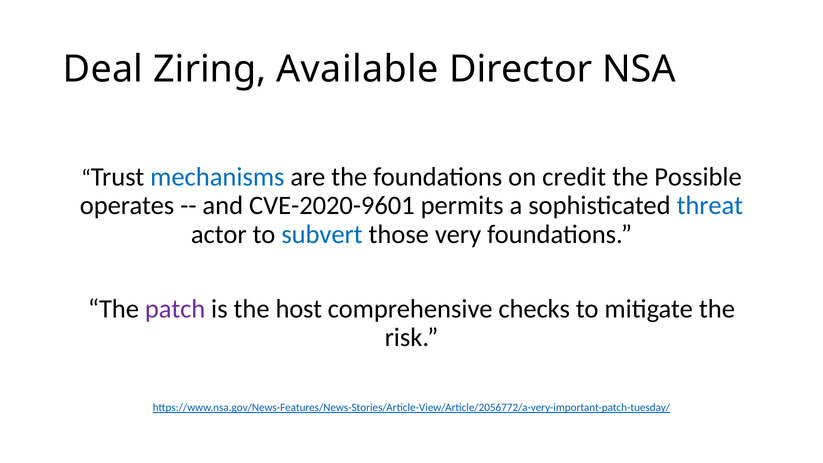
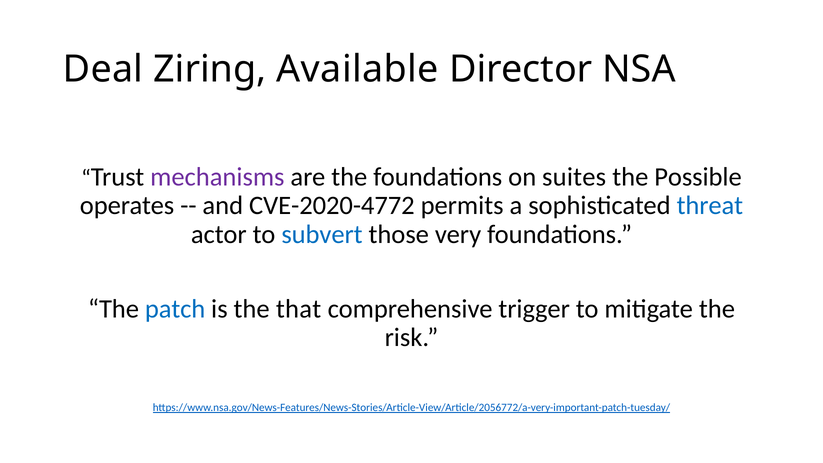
mechanisms colour: blue -> purple (217, 177)
credit: credit -> suites (574, 177)
CVE-2020-9601: CVE-2020-9601 -> CVE-2020-4772 (332, 206)
patch colour: purple -> blue (175, 309)
host: host -> that (299, 309)
checks: checks -> trigger (534, 309)
